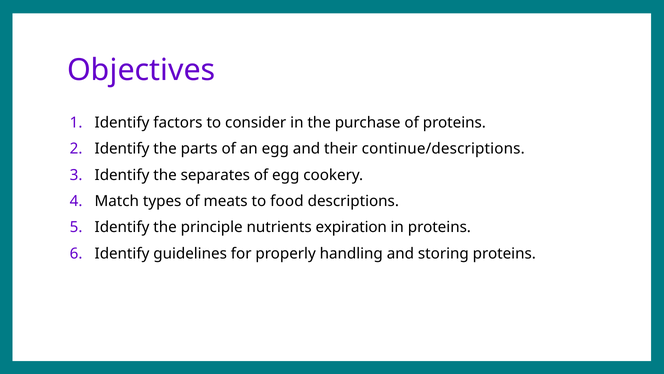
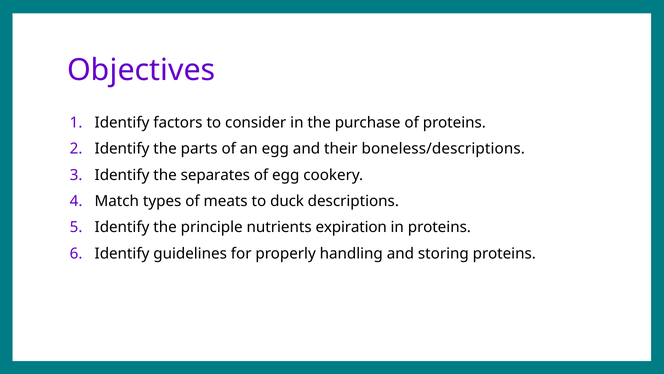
continue/descriptions: continue/descriptions -> boneless/descriptions (443, 149)
food: food -> duck (287, 201)
